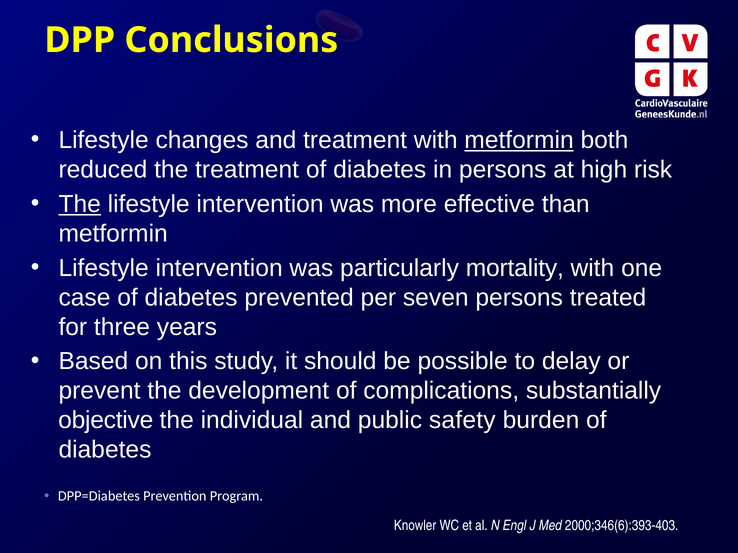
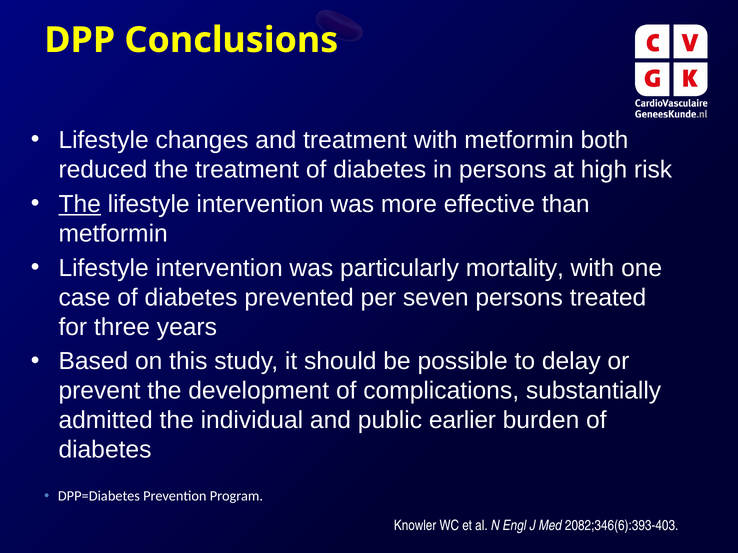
metformin underline: present -> none (519, 140)
objective: objective -> admitted (106, 421)
safety: safety -> earlier (462, 421)
2000;346(6):393-403: 2000;346(6):393-403 -> 2082;346(6):393-403 (622, 526)
